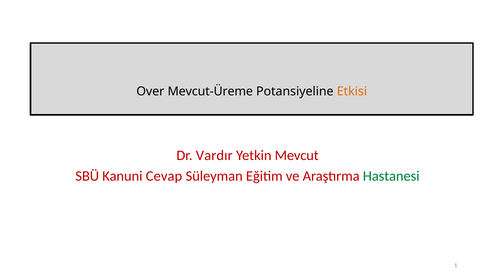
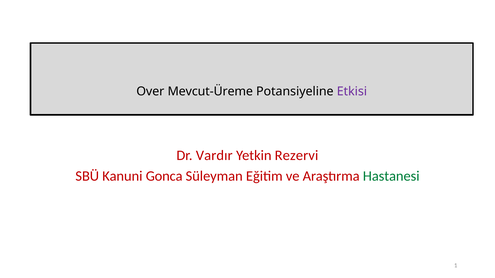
Etkisi colour: orange -> purple (352, 92)
Mevcut: Mevcut -> Rezervi (297, 156)
Cevap: Cevap -> Gonca (164, 177)
